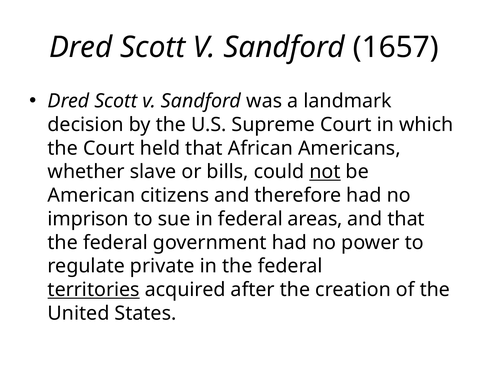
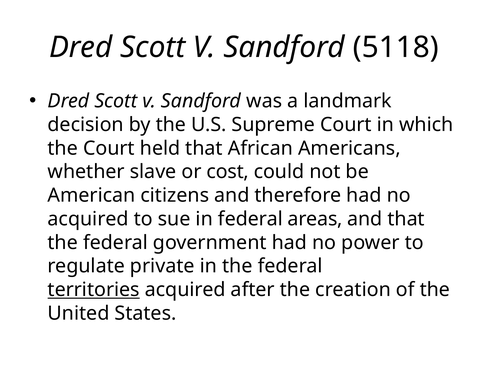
1657: 1657 -> 5118 (396, 47)
bills: bills -> cost (228, 172)
not underline: present -> none (325, 172)
imprison: imprison -> acquired (88, 219)
